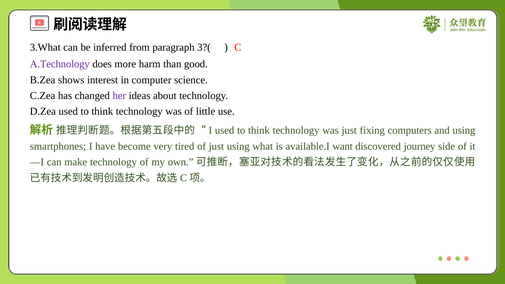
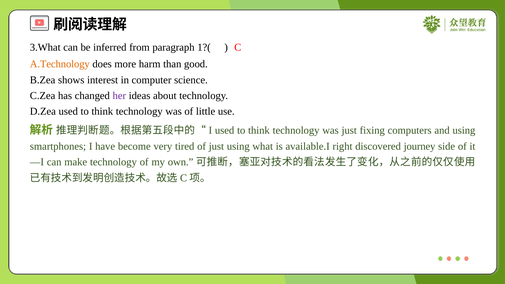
3?(: 3?( -> 1?( (204, 47)
A.Technology colour: purple -> orange (60, 64)
want: want -> right (343, 146)
